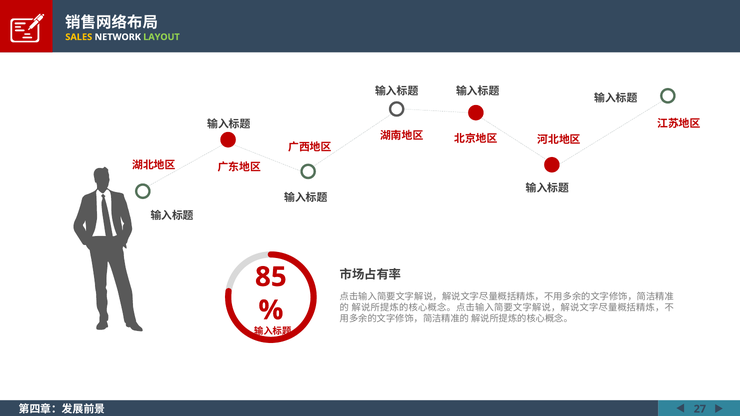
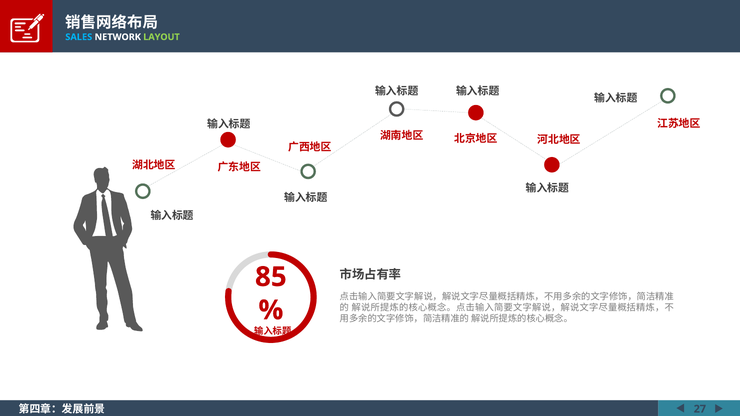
SALES colour: yellow -> light blue (79, 37)
